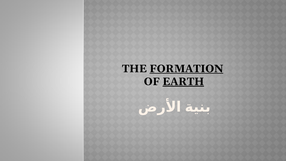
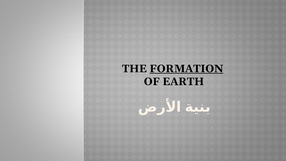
EARTH underline: present -> none (183, 81)
